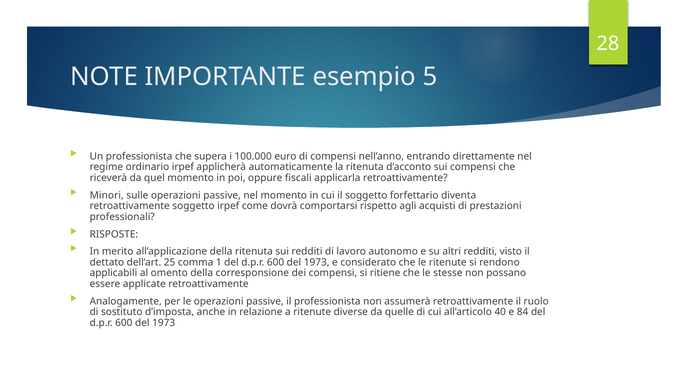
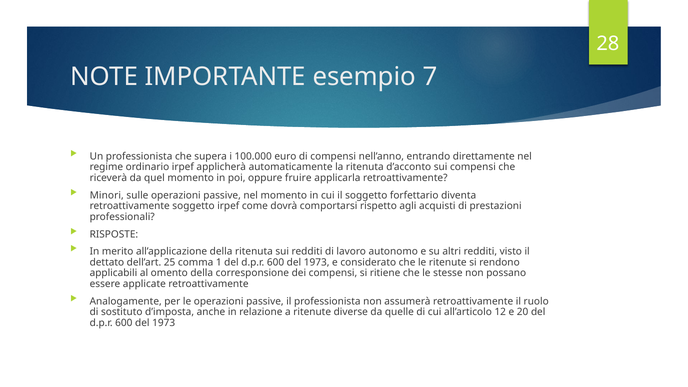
5: 5 -> 7 (430, 77)
fiscali: fiscali -> fruire (298, 178)
40: 40 -> 12 (500, 312)
84: 84 -> 20 (523, 312)
